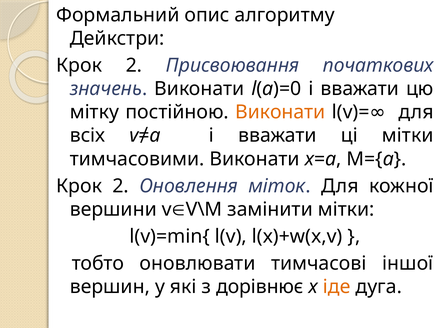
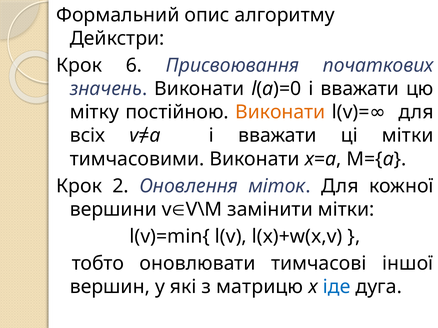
2: 2 -> 6 (134, 66)
дорівнює: дорівнює -> матрицю (260, 287)
іде colour: orange -> blue (337, 287)
